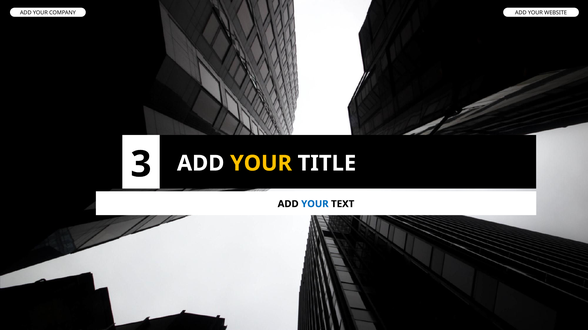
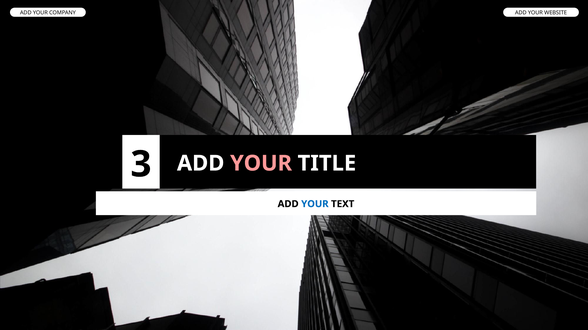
YOUR colour: yellow -> pink (261, 163)
